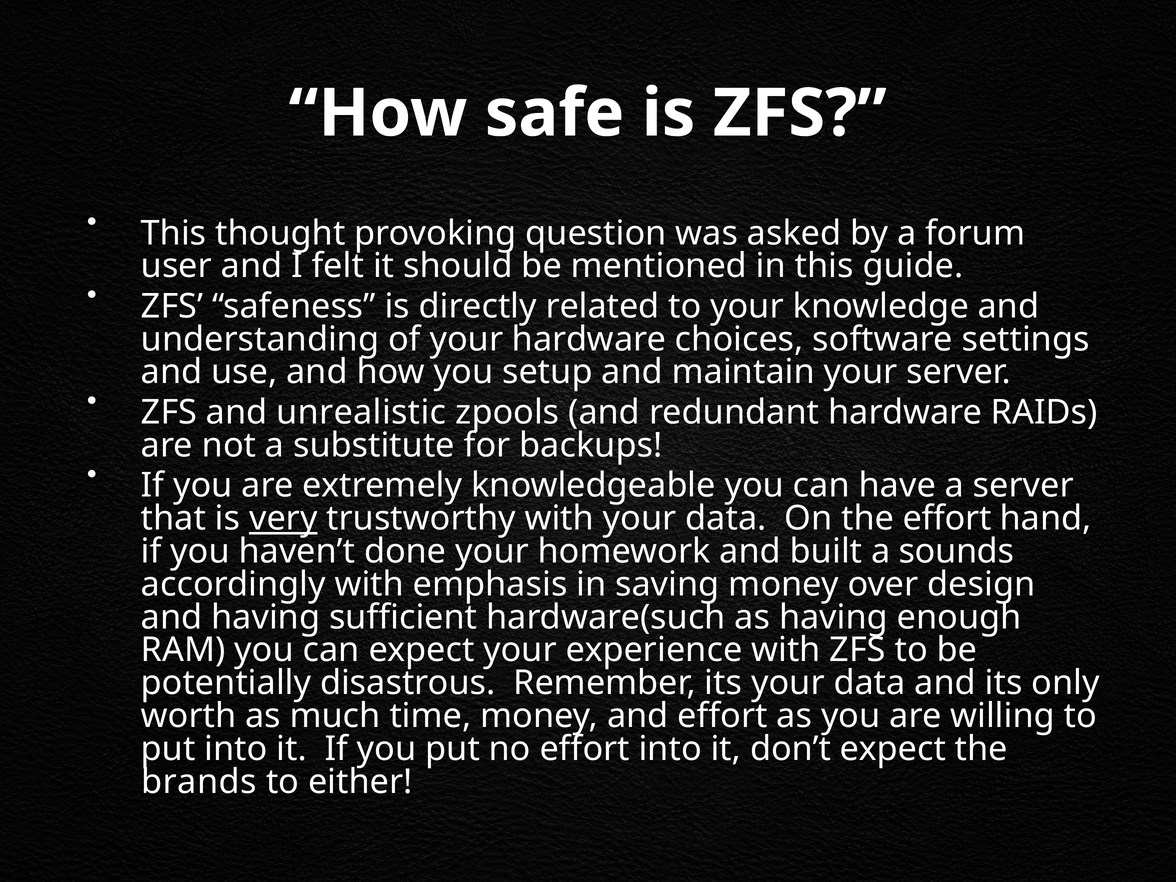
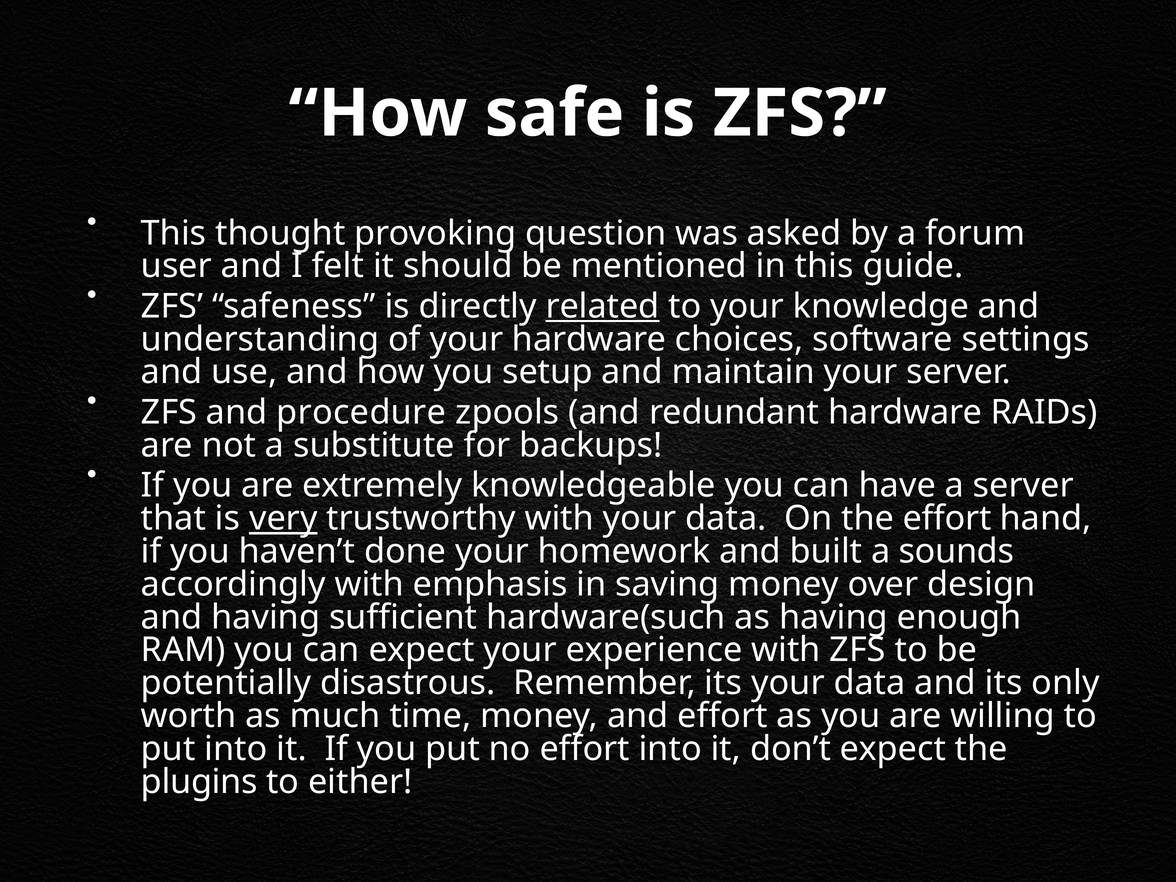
related underline: none -> present (603, 306)
unrealistic: unrealistic -> procedure (361, 412)
brands: brands -> plugins (199, 782)
